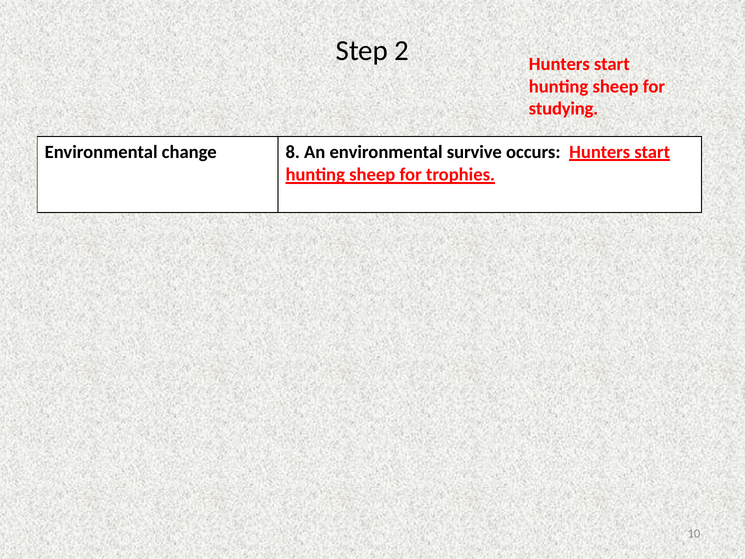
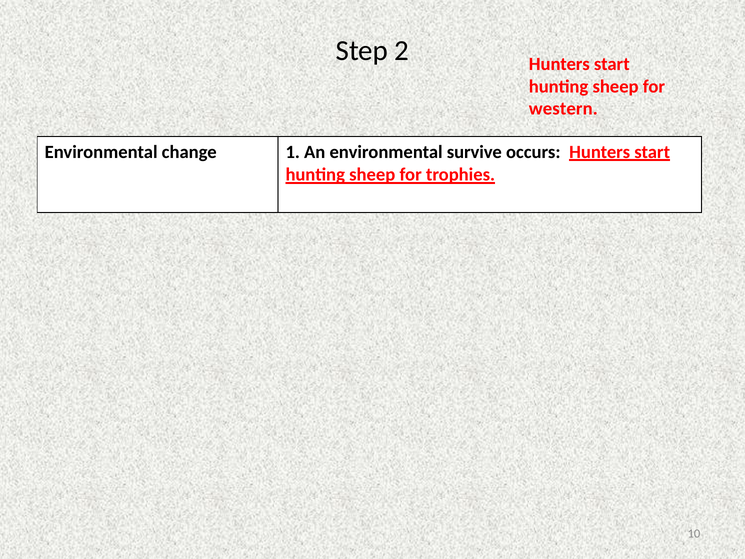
studying: studying -> western (563, 109)
8: 8 -> 1 (293, 152)
